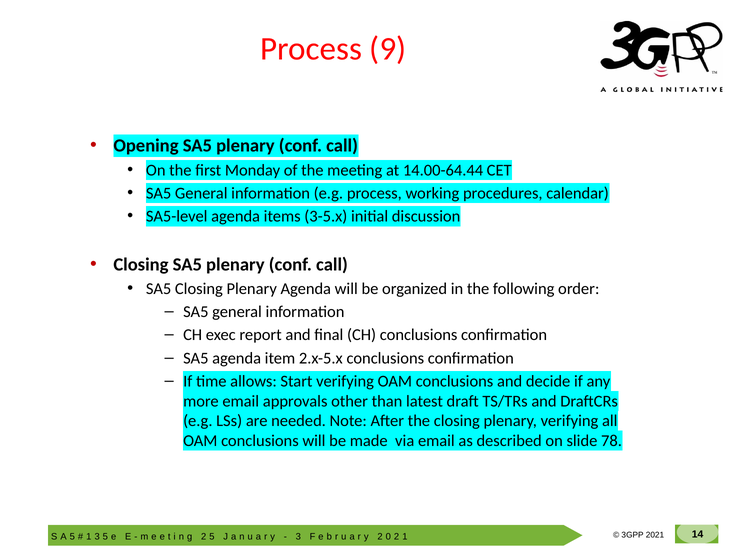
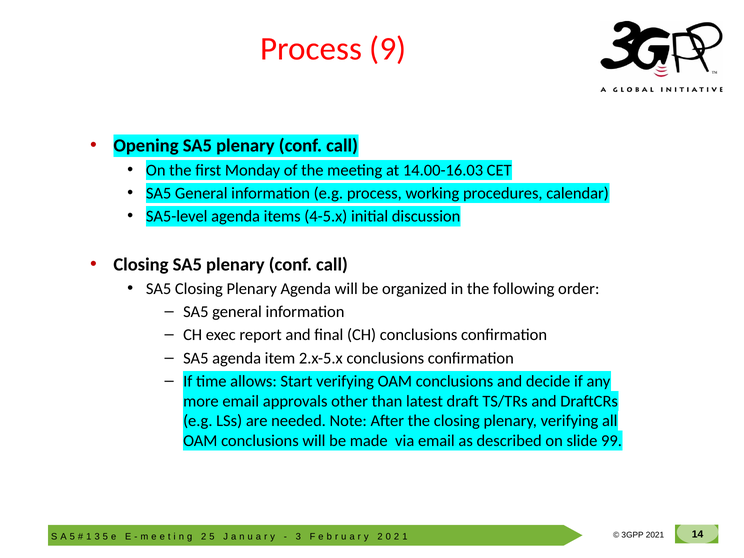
14.00-64.44: 14.00-64.44 -> 14.00-16.03 (443, 170)
3-5.x: 3-5.x -> 4-5.x (326, 216)
78: 78 -> 99 (612, 441)
